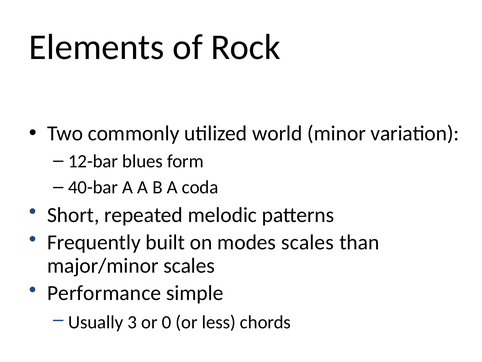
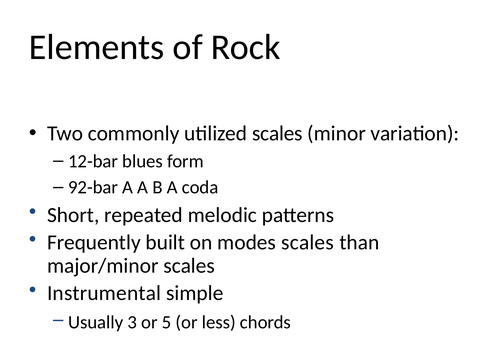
utilized world: world -> scales (277, 133)
40-bar: 40-bar -> 92-bar (93, 187)
Performance: Performance -> Instrumental (104, 293)
0: 0 -> 5 (167, 322)
